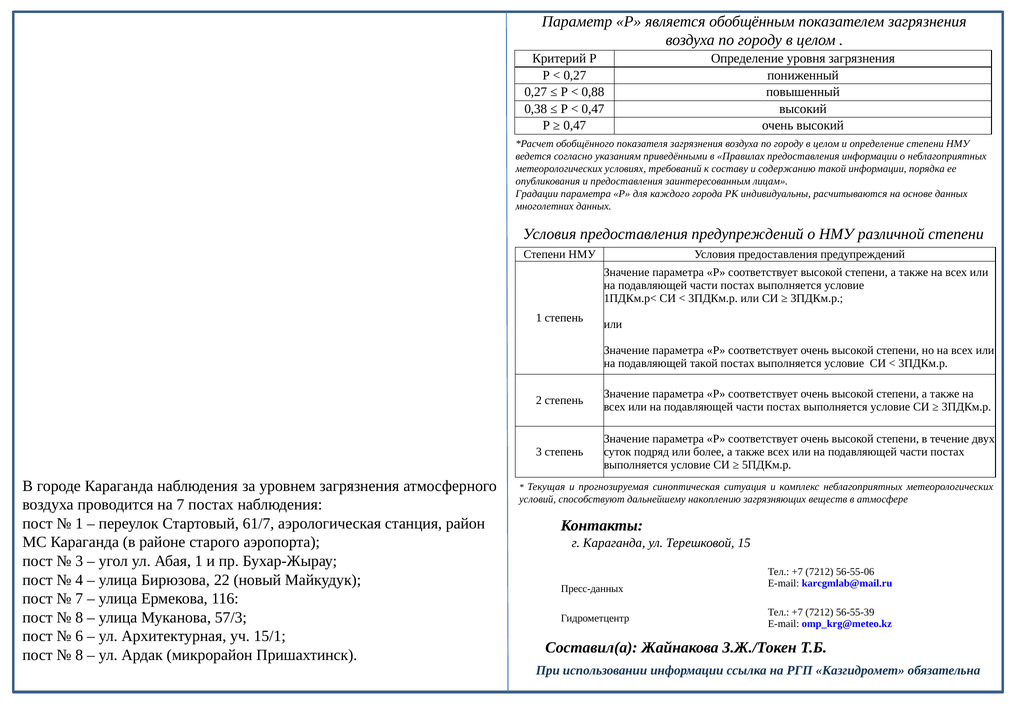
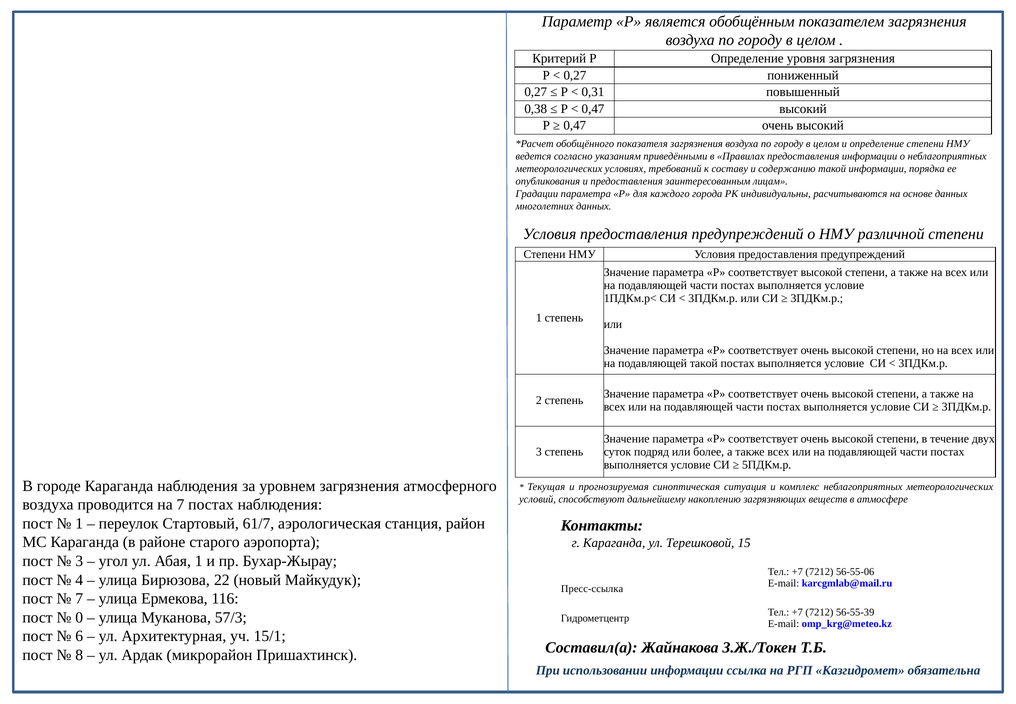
0,88: 0,88 -> 0,31 (593, 92)
Пресс-данных: Пресс-данных -> Пресс-ссылка (592, 589)
8: 8 -> 0 (79, 617)
